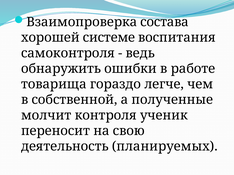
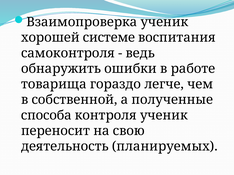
Взаимопроверка состава: состава -> ученик (164, 22)
молчит: молчит -> способа (46, 116)
